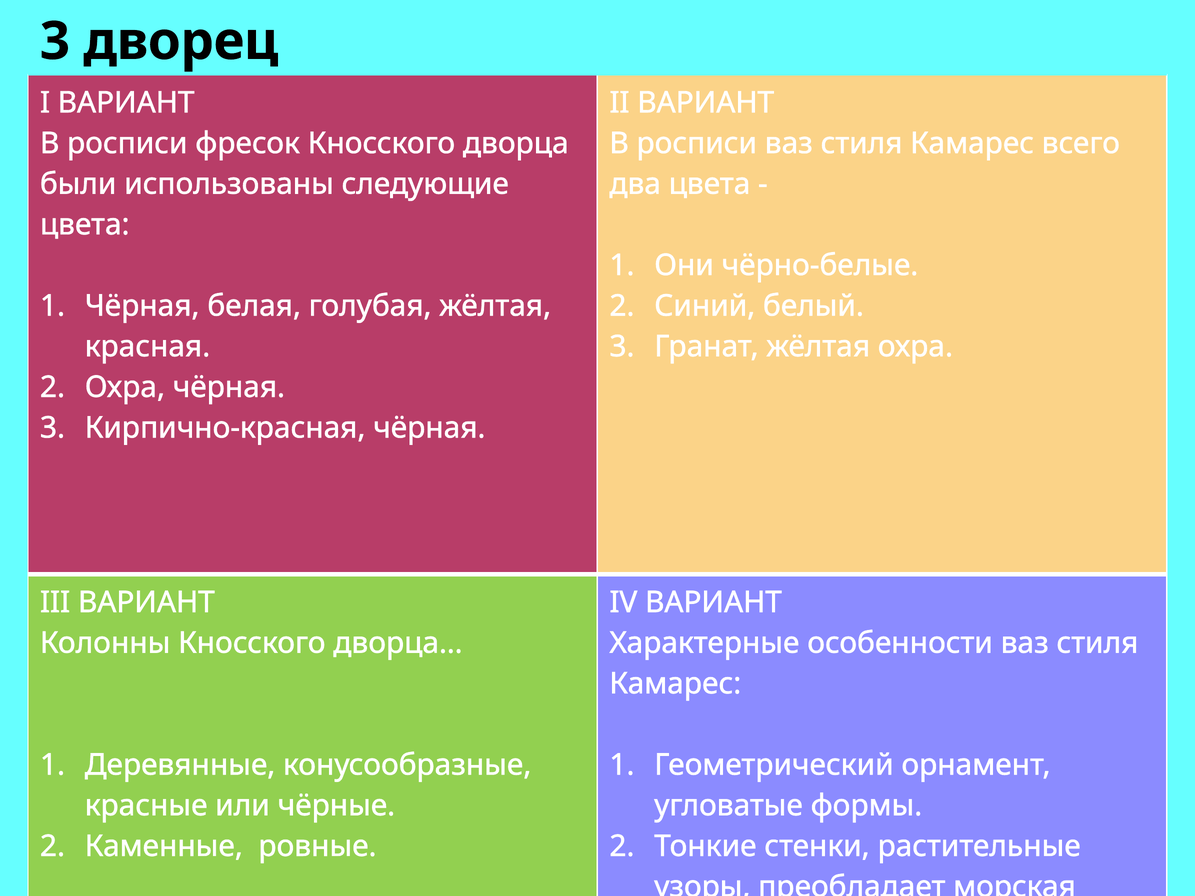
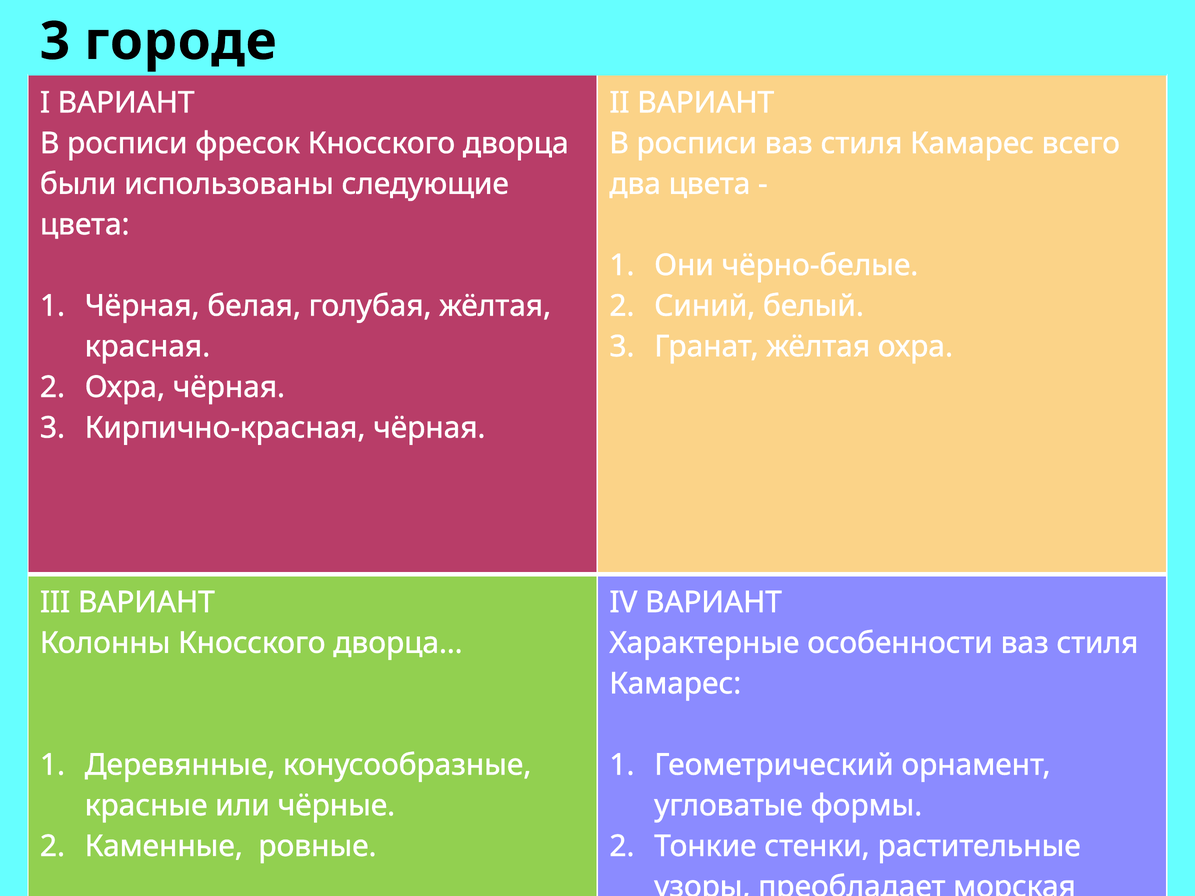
дворец: дворец -> городе (180, 41)
